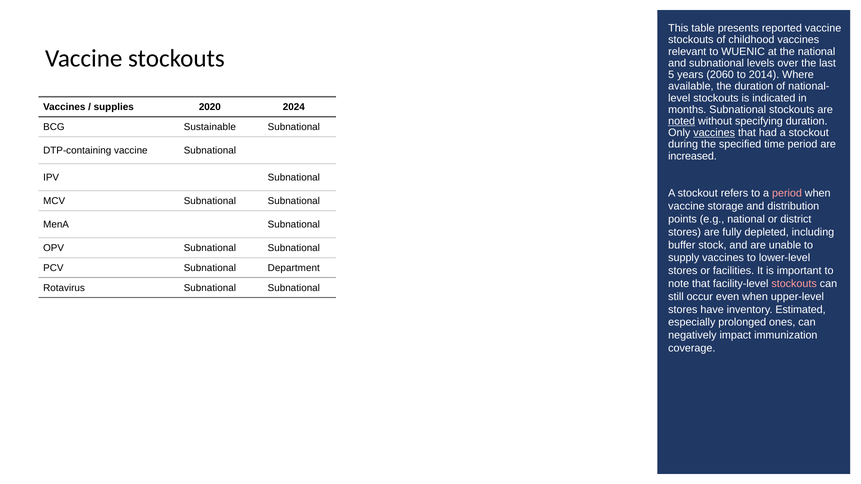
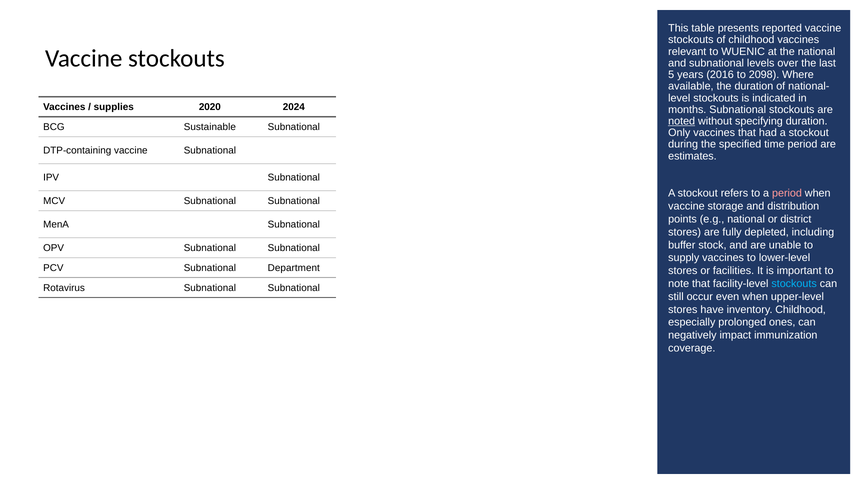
2060: 2060 -> 2016 (720, 75)
2014: 2014 -> 2098 (764, 75)
vaccines underline: present -> none (714, 133)
increased: increased -> estimates (692, 156)
stockouts colour: pink -> light blue (794, 284)
inventory Estimated: Estimated -> Childhood (801, 310)
